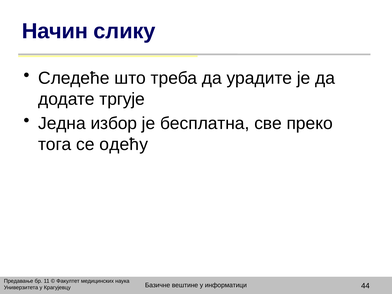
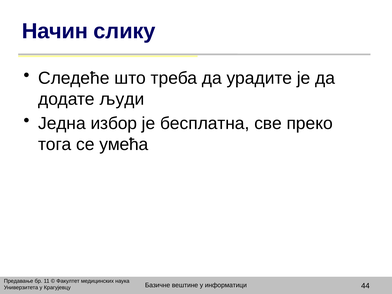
тргује: тргује -> људи (122, 99)
одећу: одећу -> умећа (124, 144)
